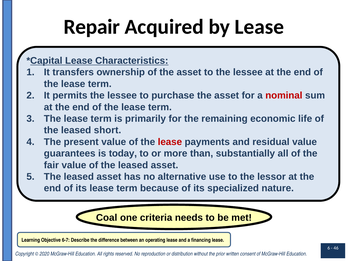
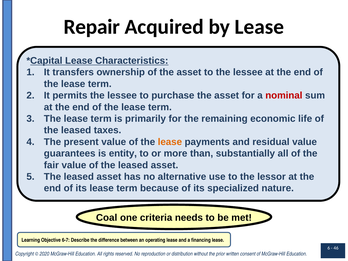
short: short -> taxes (108, 130)
lease colour: red -> orange (170, 142)
today: today -> entity (123, 153)
